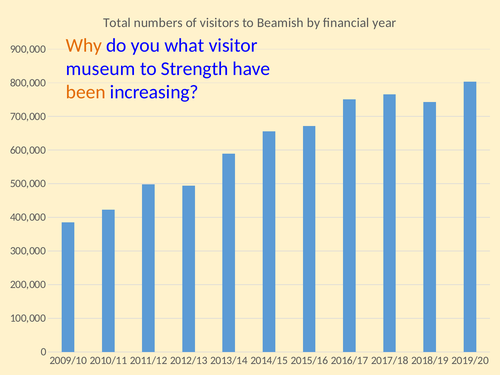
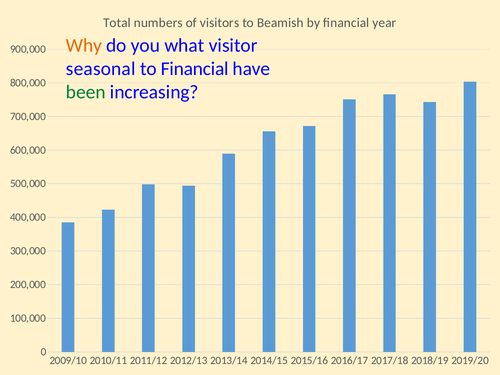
museum: museum -> seasonal (101, 69)
to Strength: Strength -> Financial (195, 69)
been colour: orange -> green (86, 92)
